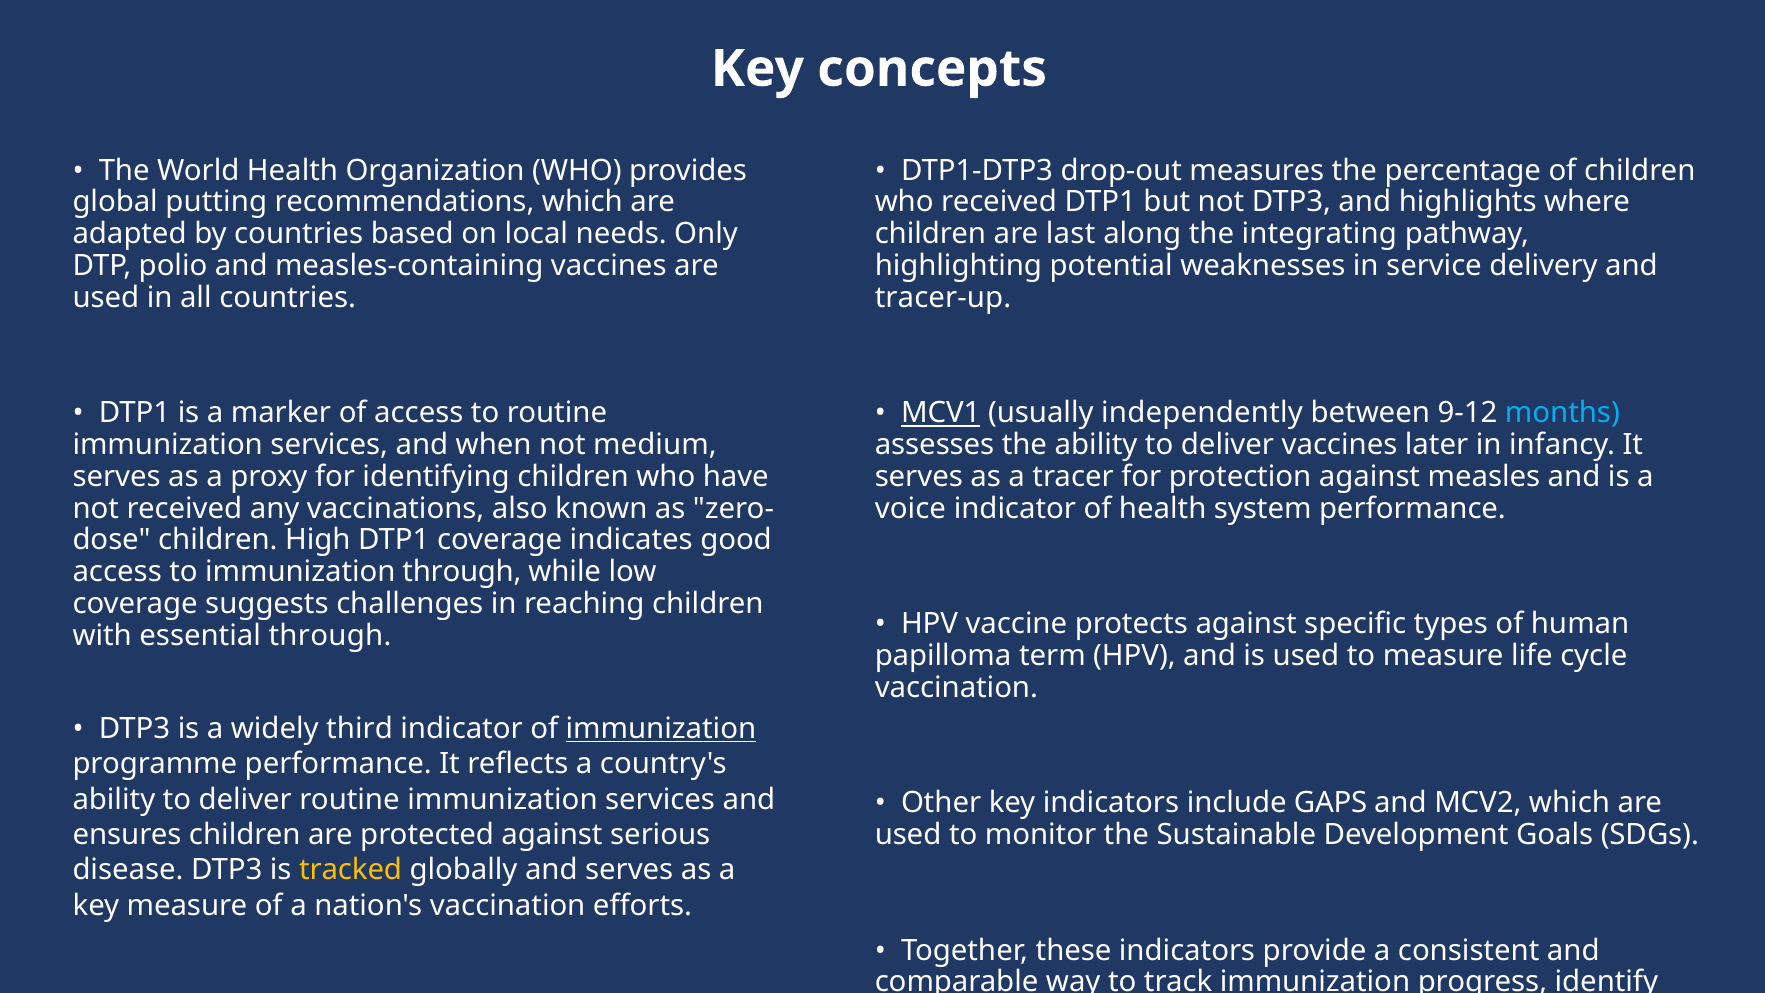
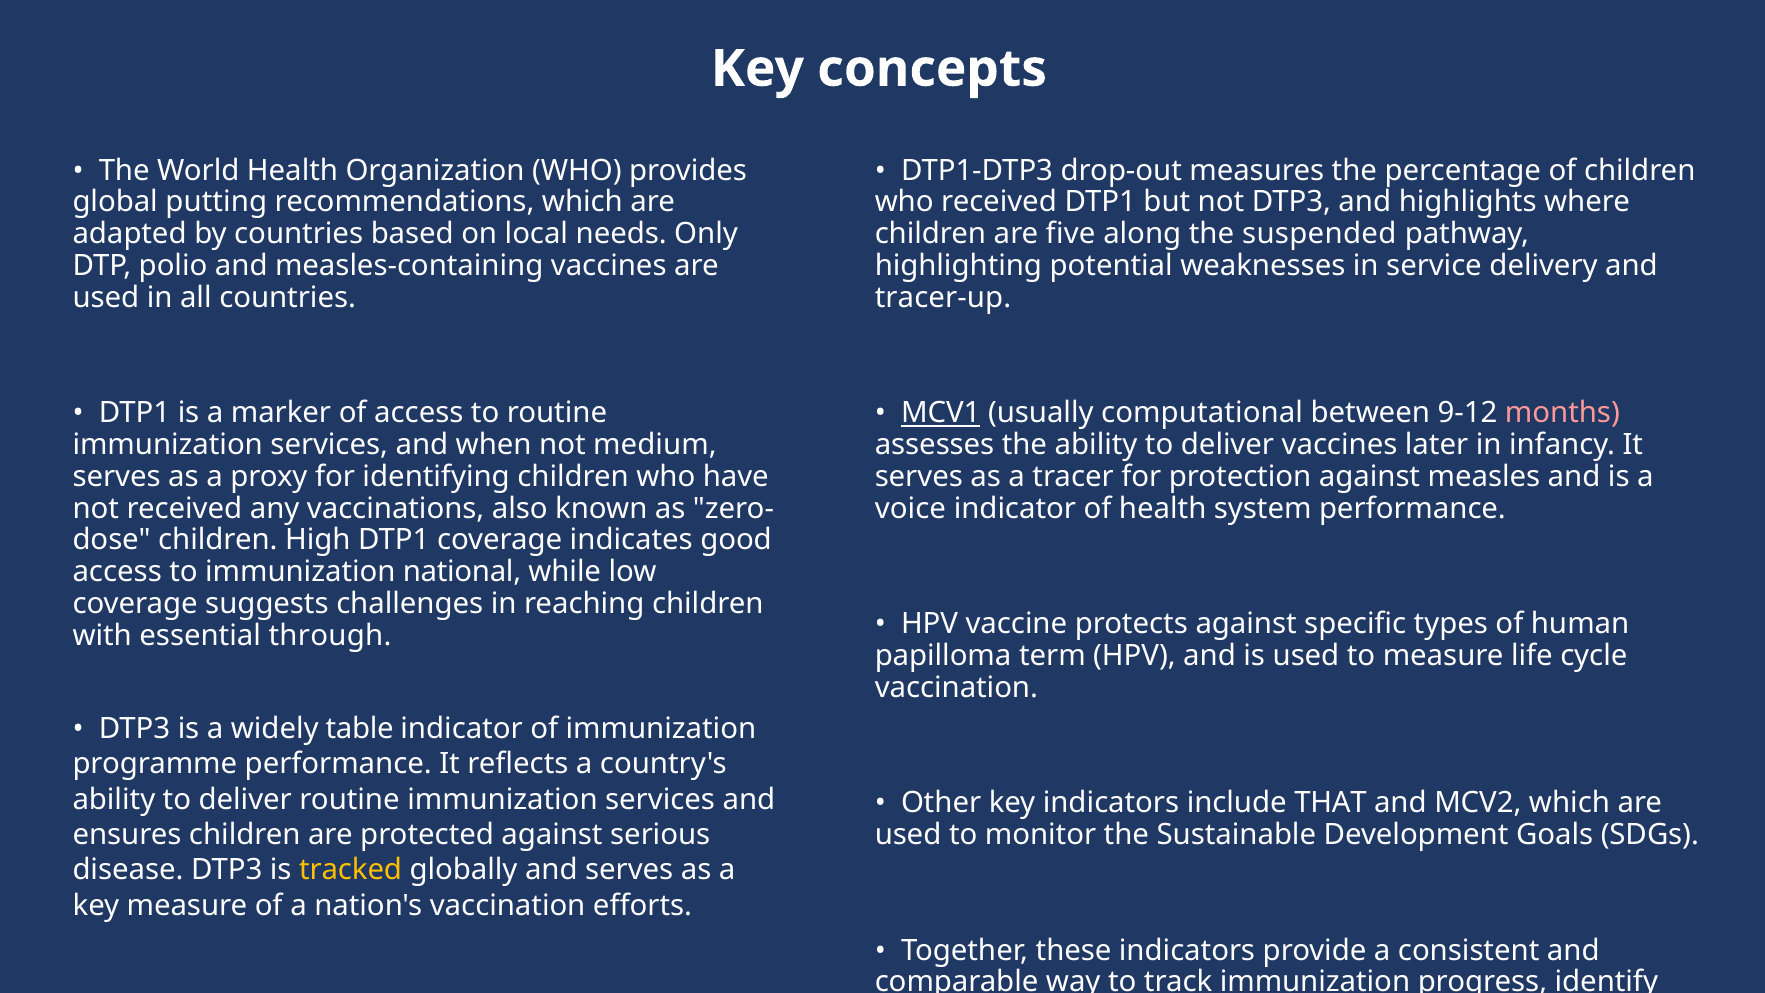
last: last -> five (1071, 234)
integrating: integrating -> suspended (1319, 234)
independently: independently -> computational (1202, 413)
months colour: light blue -> pink (1562, 413)
immunization through: through -> national (462, 572)
third: third -> table (360, 729)
immunization underline: present -> none (661, 729)
GAPS: GAPS -> THAT (1331, 803)
